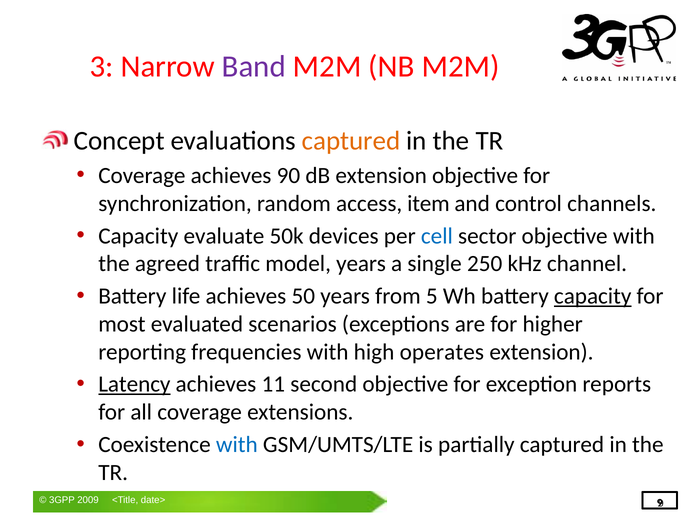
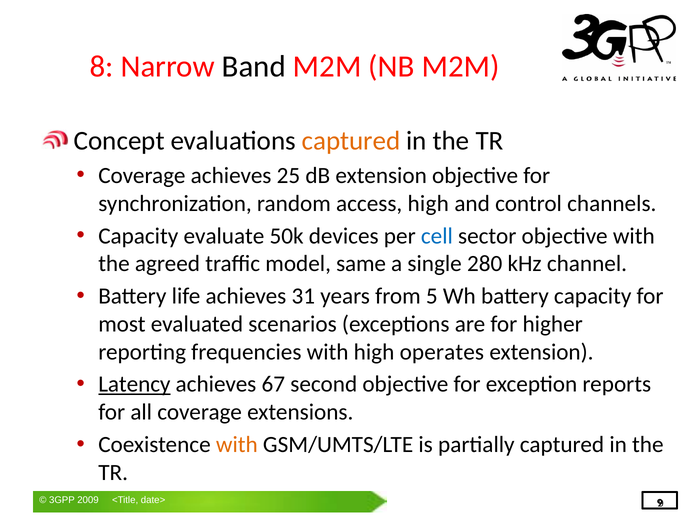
3: 3 -> 8 (102, 67)
Band colour: purple -> black (254, 67)
90: 90 -> 25 (288, 176)
access item: item -> high (428, 203)
model years: years -> same (361, 264)
250: 250 -> 280 (485, 264)
50: 50 -> 31 (303, 296)
capacity underline: present -> none (593, 296)
11: 11 -> 67 (273, 384)
with colour: blue -> orange (237, 445)
